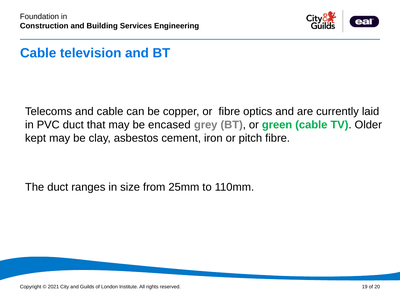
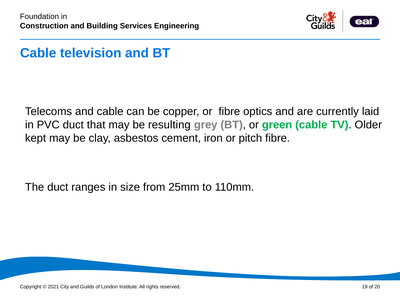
encased: encased -> resulting (169, 125)
